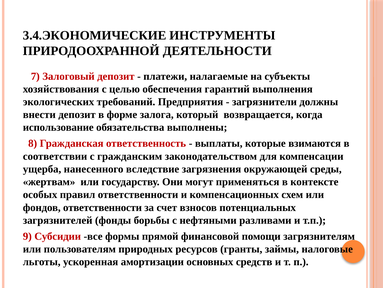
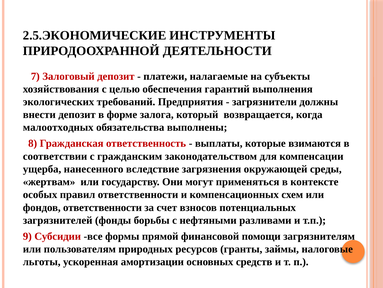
3.4.ЭКОНОМИЧЕСКИЕ: 3.4.ЭКОНОМИЧЕСКИЕ -> 2.5.ЭКОНОМИЧЕСКИЕ (95, 35)
использование: использование -> малоотходных (58, 127)
